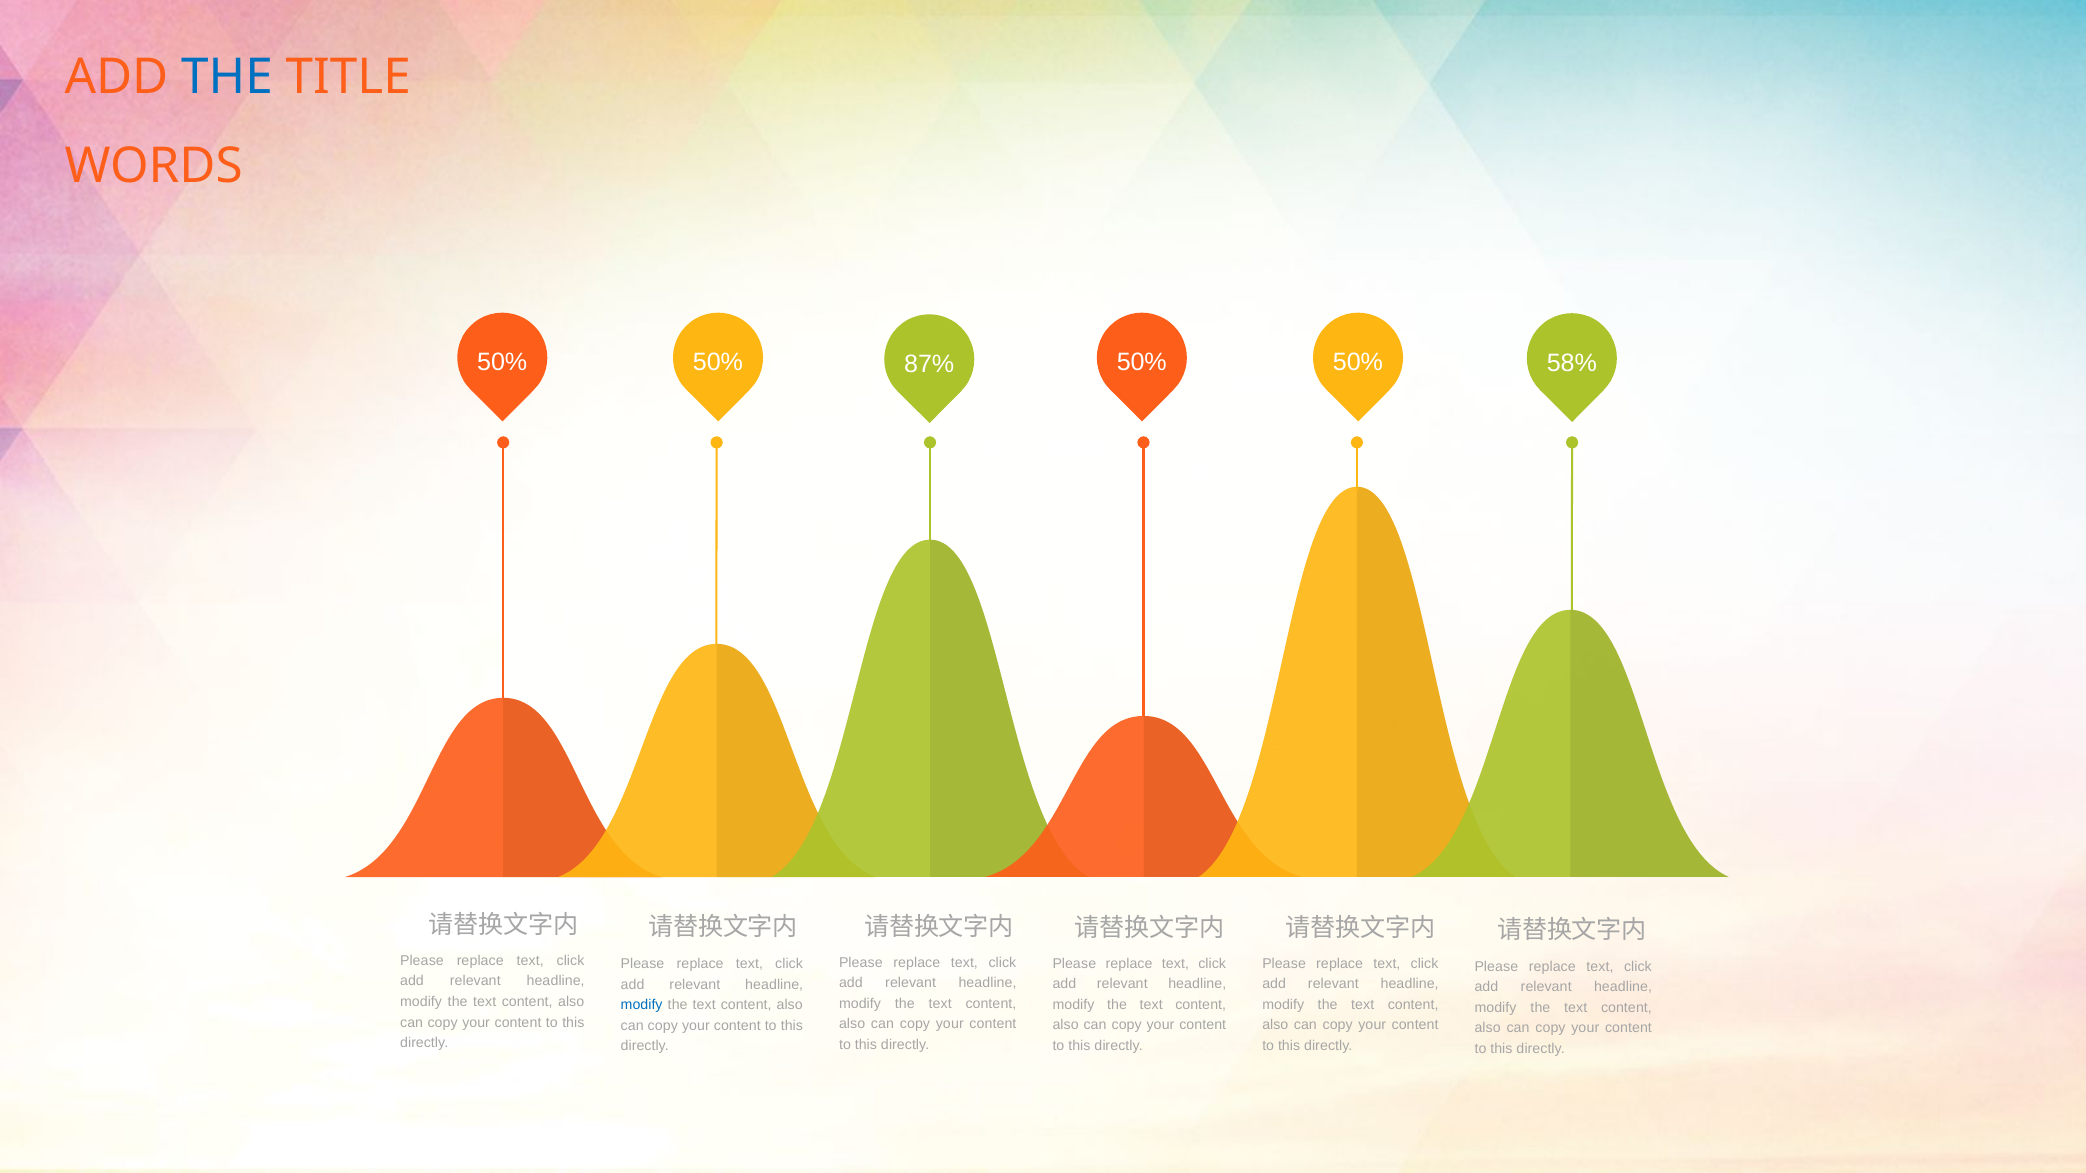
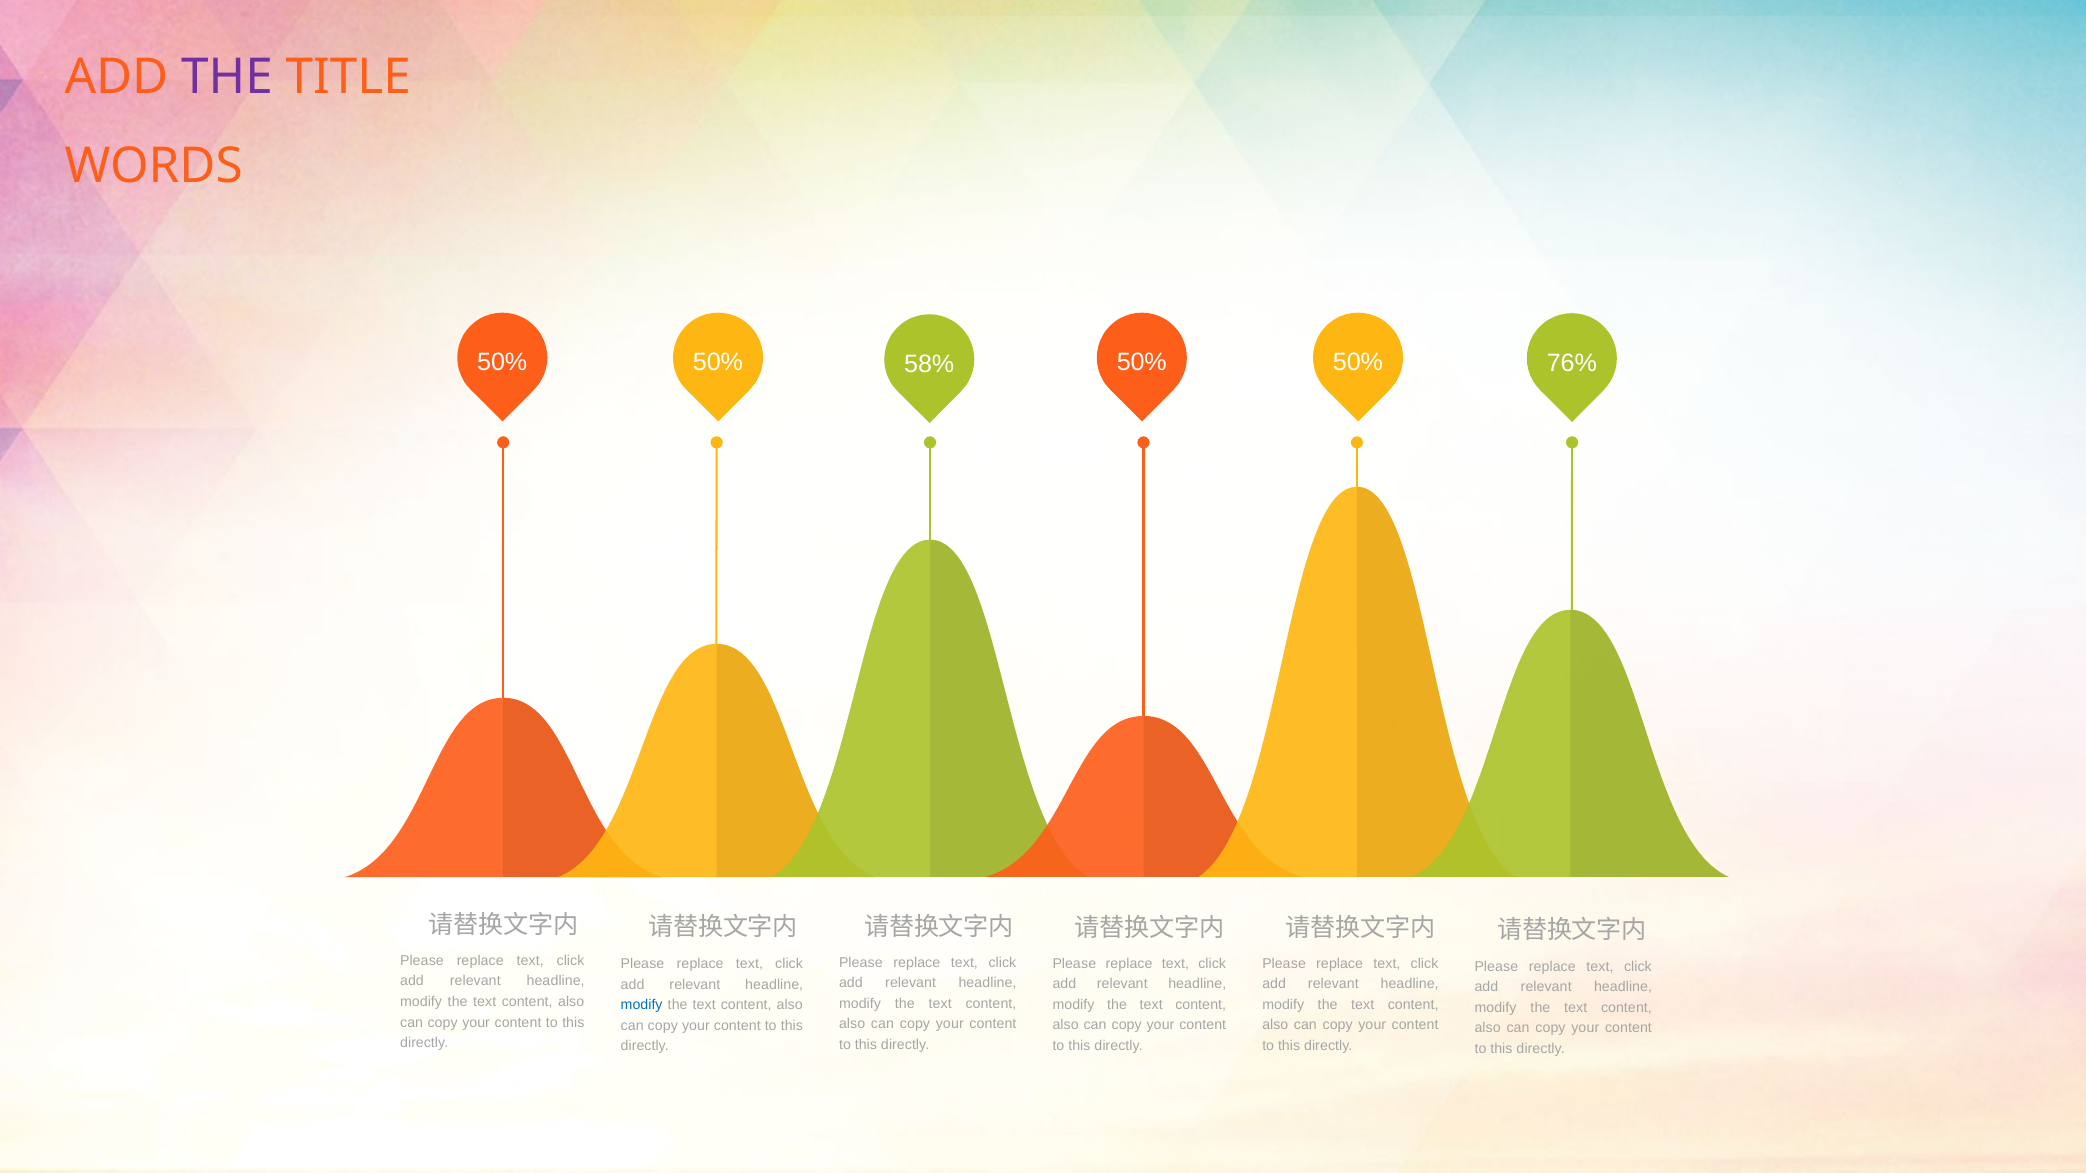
THE colour: blue -> purple (227, 77)
87%: 87% -> 58% (929, 364)
58%: 58% -> 76% (1572, 363)
